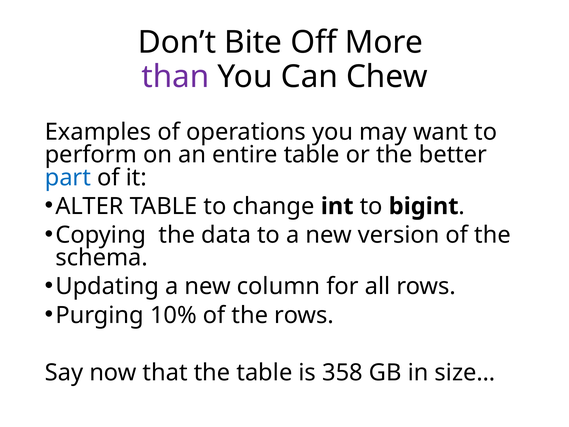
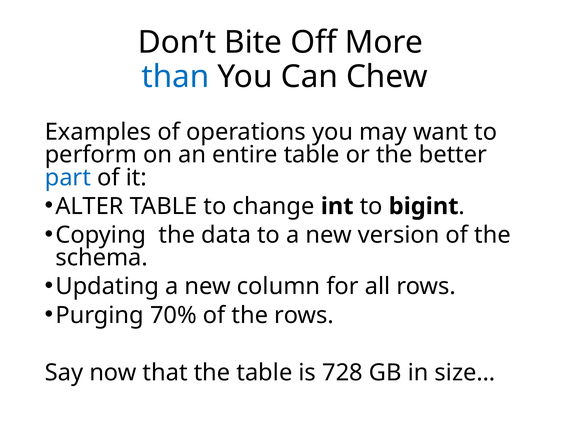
than colour: purple -> blue (175, 77)
10%: 10% -> 70% (173, 315)
358: 358 -> 728 (342, 372)
